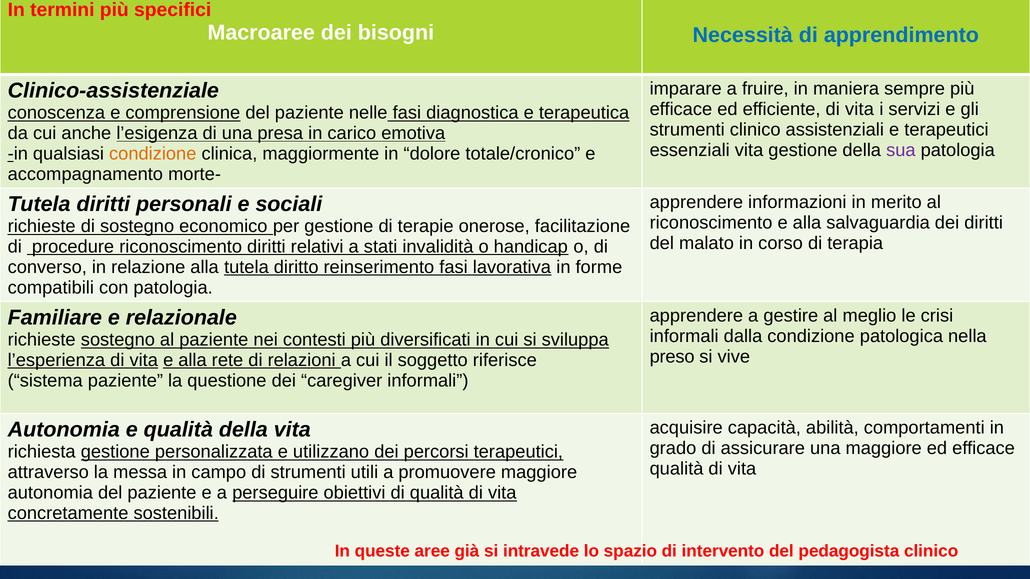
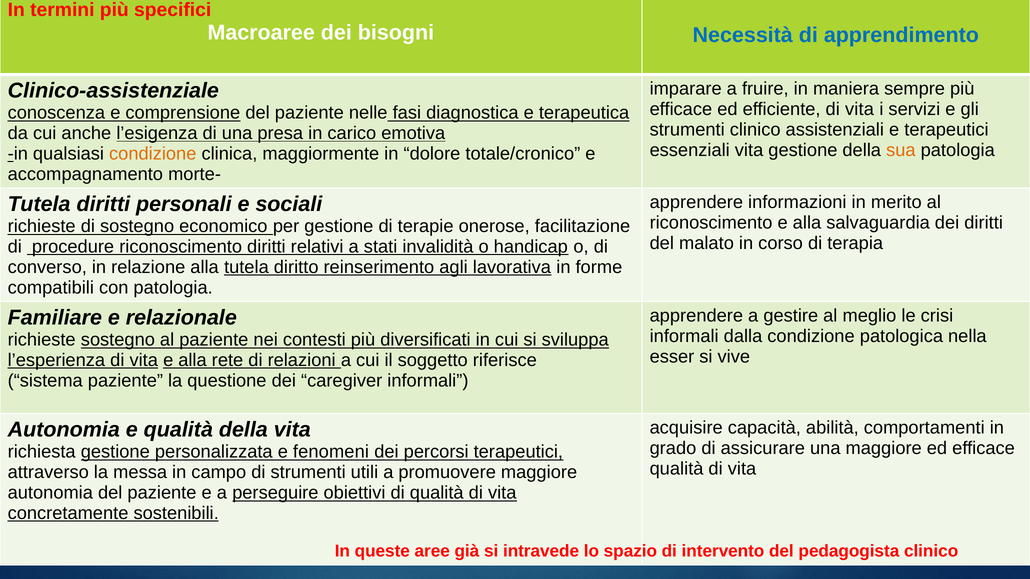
sua colour: purple -> orange (901, 150)
reinserimento fasi: fasi -> agli (454, 267)
preso: preso -> esser (672, 357)
utilizzano: utilizzano -> fenomeni (331, 452)
